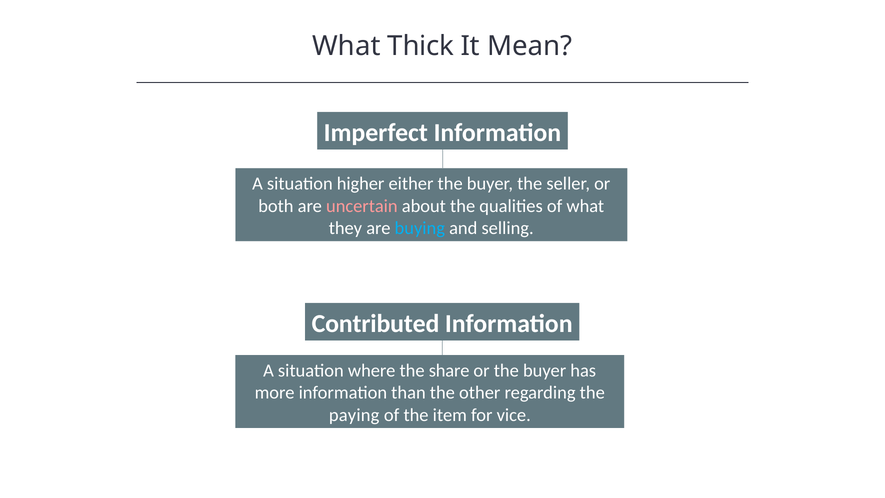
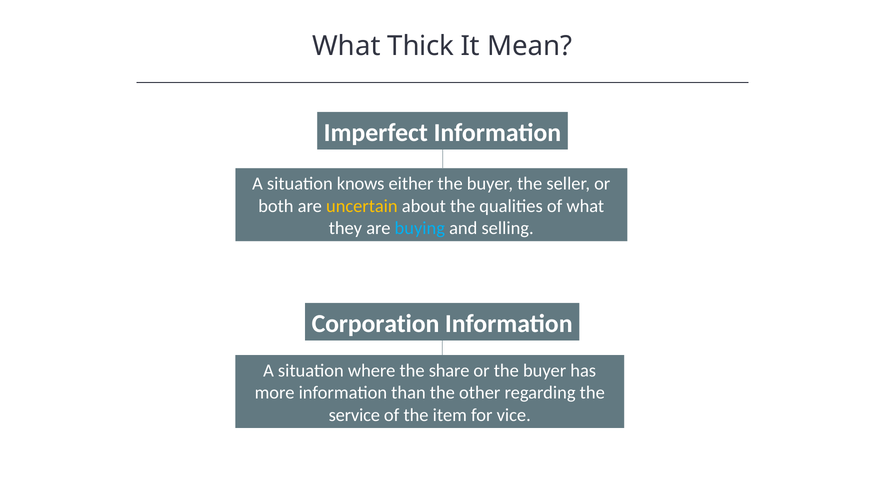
higher: higher -> knows (361, 184)
uncertain colour: pink -> yellow (362, 206)
Contributed: Contributed -> Corporation (375, 323)
paying: paying -> service (354, 415)
